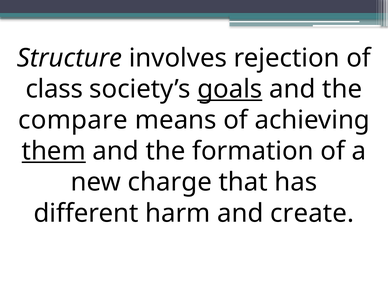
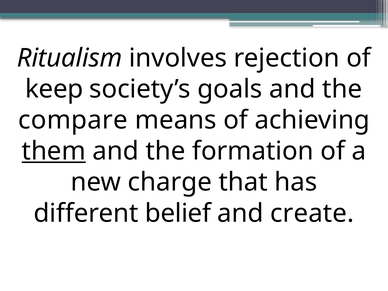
Structure: Structure -> Ritualism (70, 58)
class: class -> keep (54, 89)
goals underline: present -> none (230, 89)
harm: harm -> belief (178, 213)
